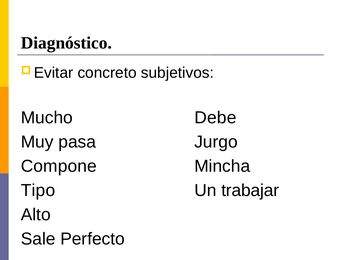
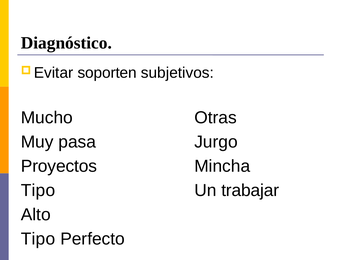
concreto: concreto -> soporten (107, 73)
Debe: Debe -> Otras (216, 118)
Compone: Compone -> Proyectos (59, 166)
Sale: Sale -> Tipo (38, 239)
